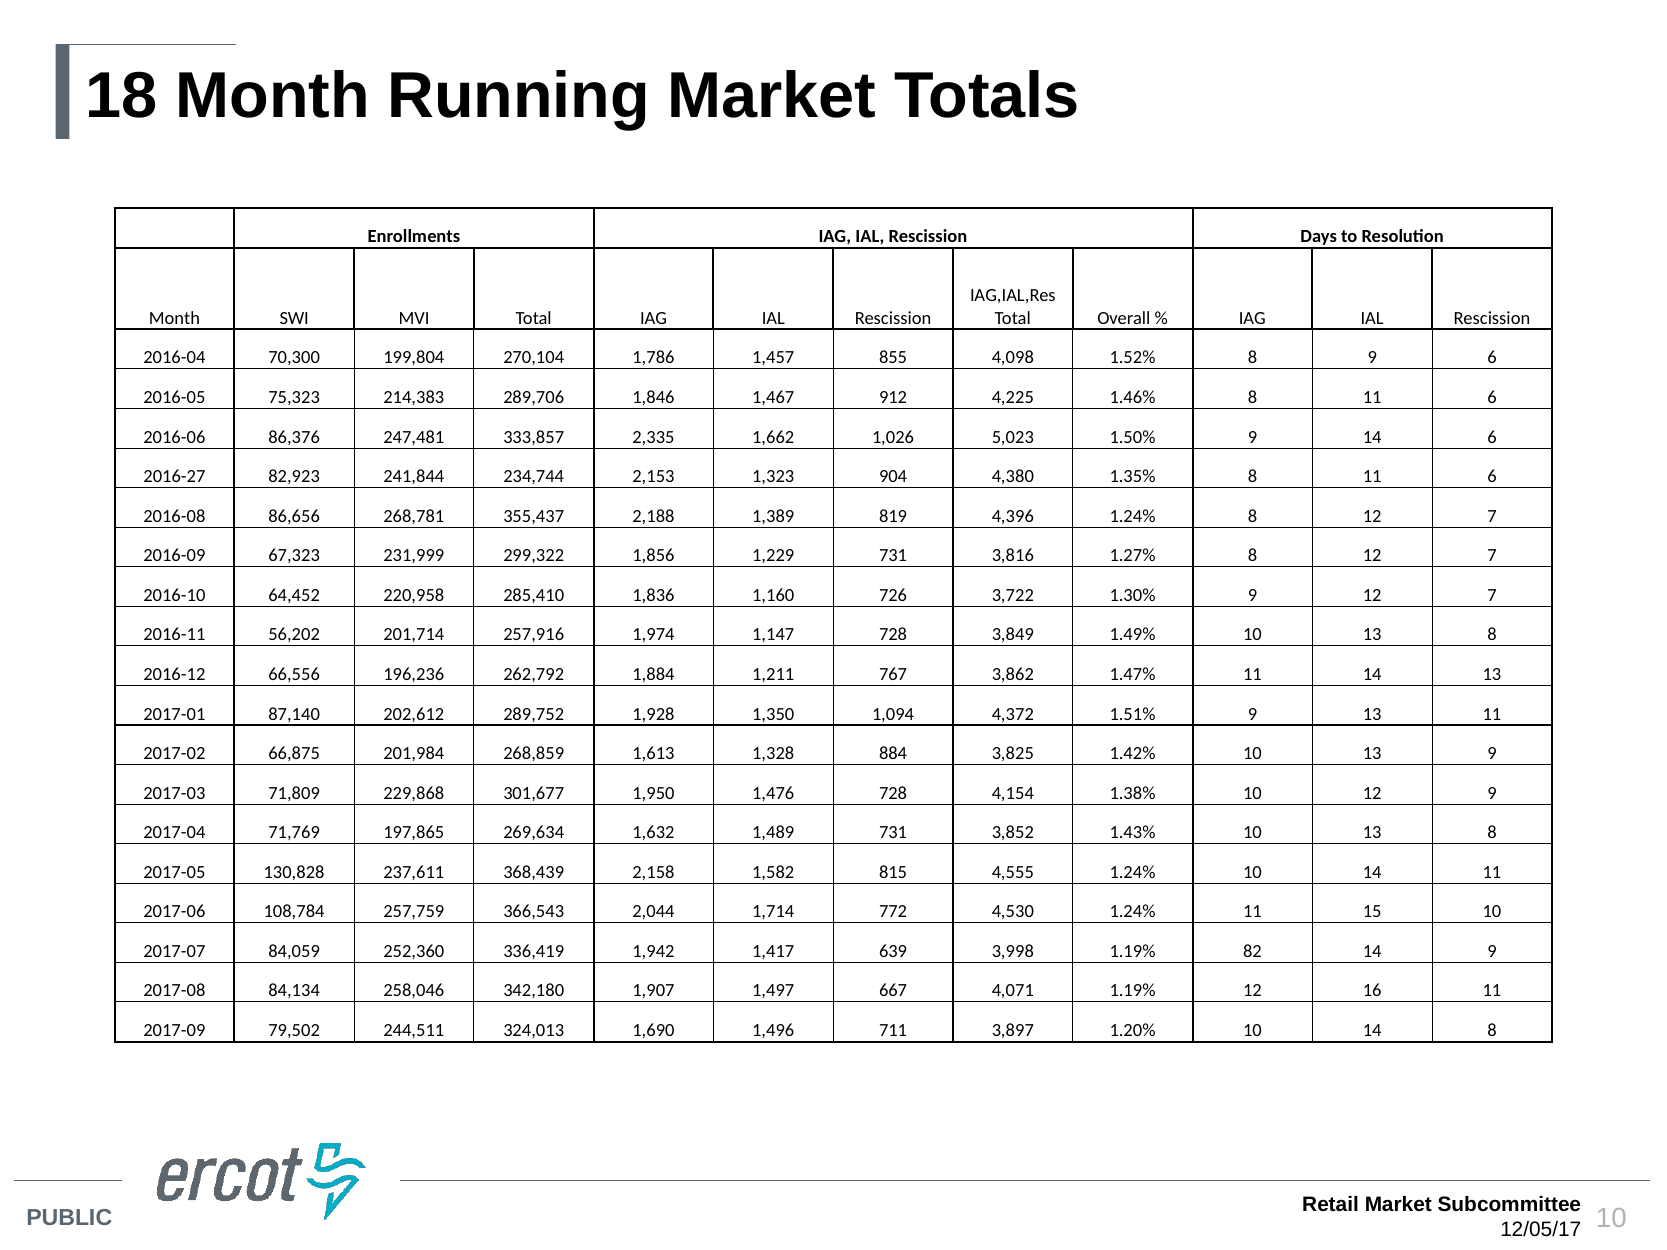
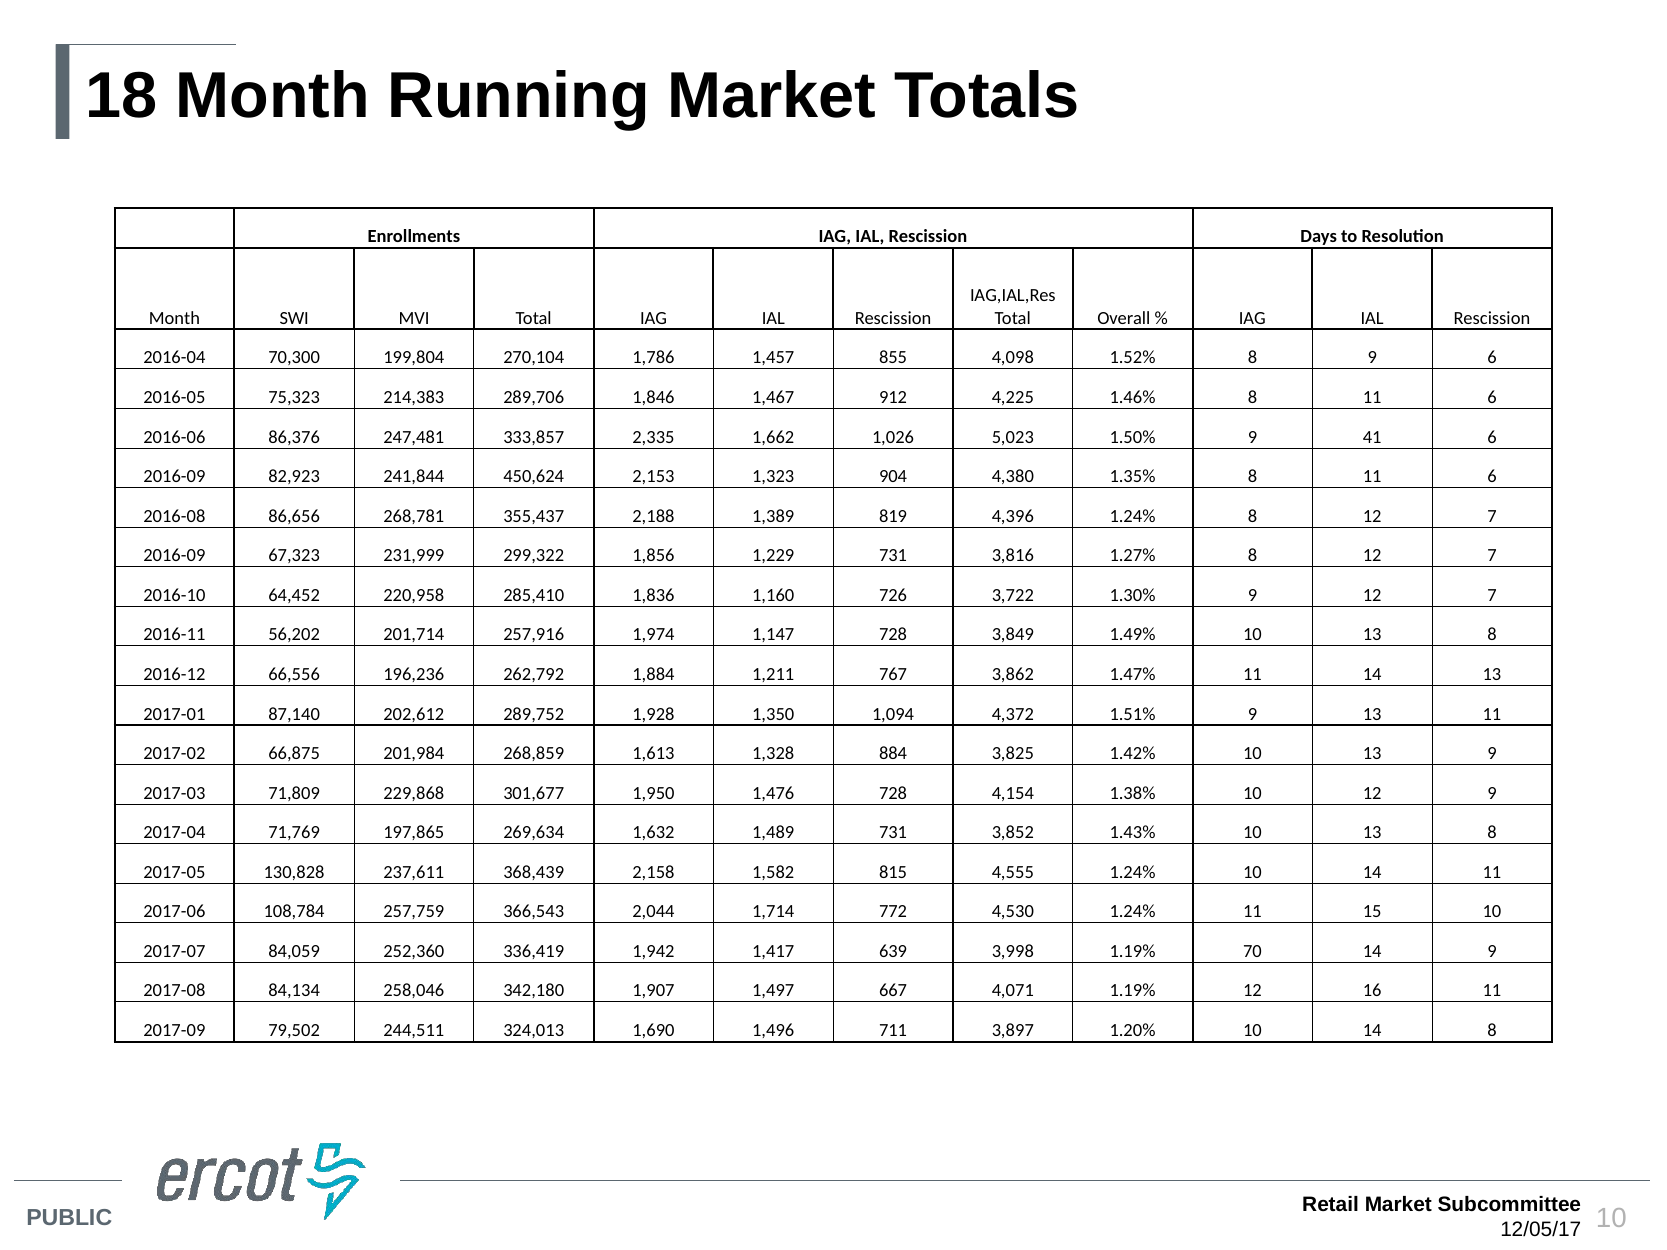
9 14: 14 -> 41 (1372, 437)
2016-27: 2016-27 -> 2016-09 (174, 477)
234,744: 234,744 -> 450,624 (534, 477)
82: 82 -> 70 (1252, 951)
